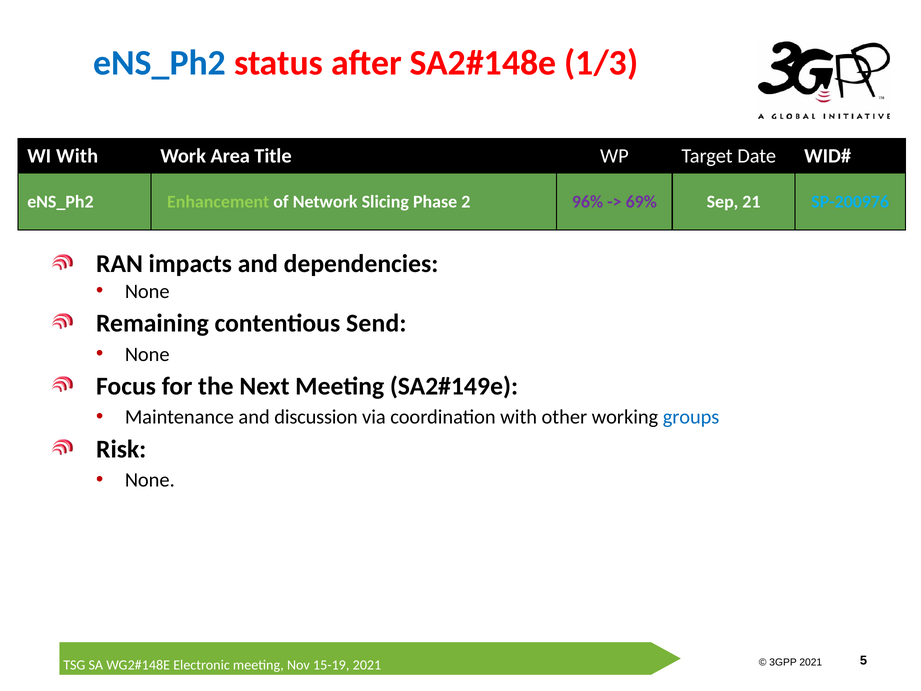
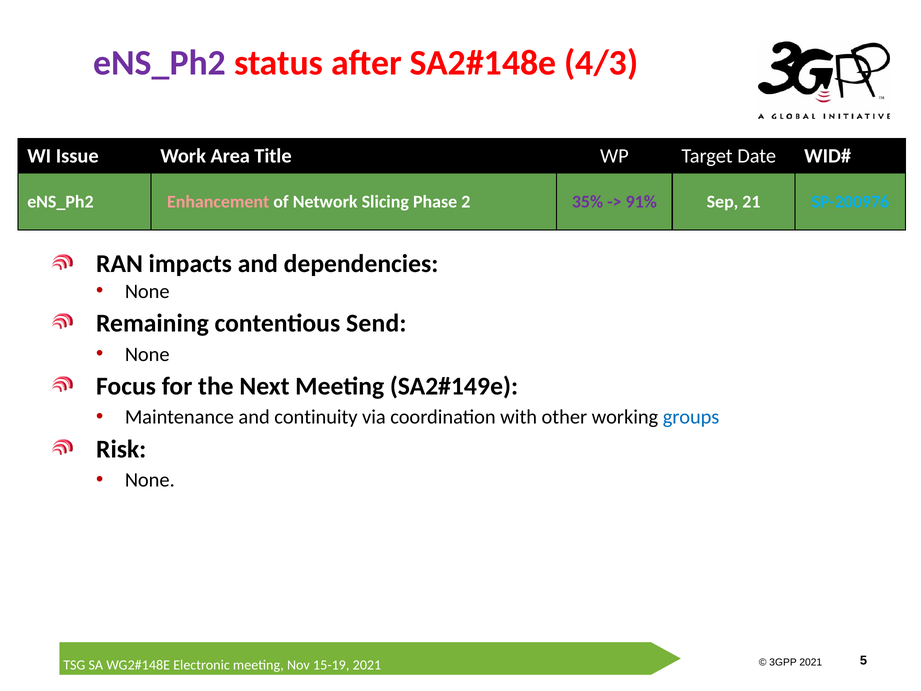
eNS_Ph2 colour: blue -> purple (160, 63)
1/3: 1/3 -> 4/3 (601, 63)
WI With: With -> Issue (77, 156)
Enhancement colour: light green -> pink (218, 202)
96%: 96% -> 35% (588, 202)
69%: 69% -> 91% (641, 202)
discussion: discussion -> continuity (316, 417)
